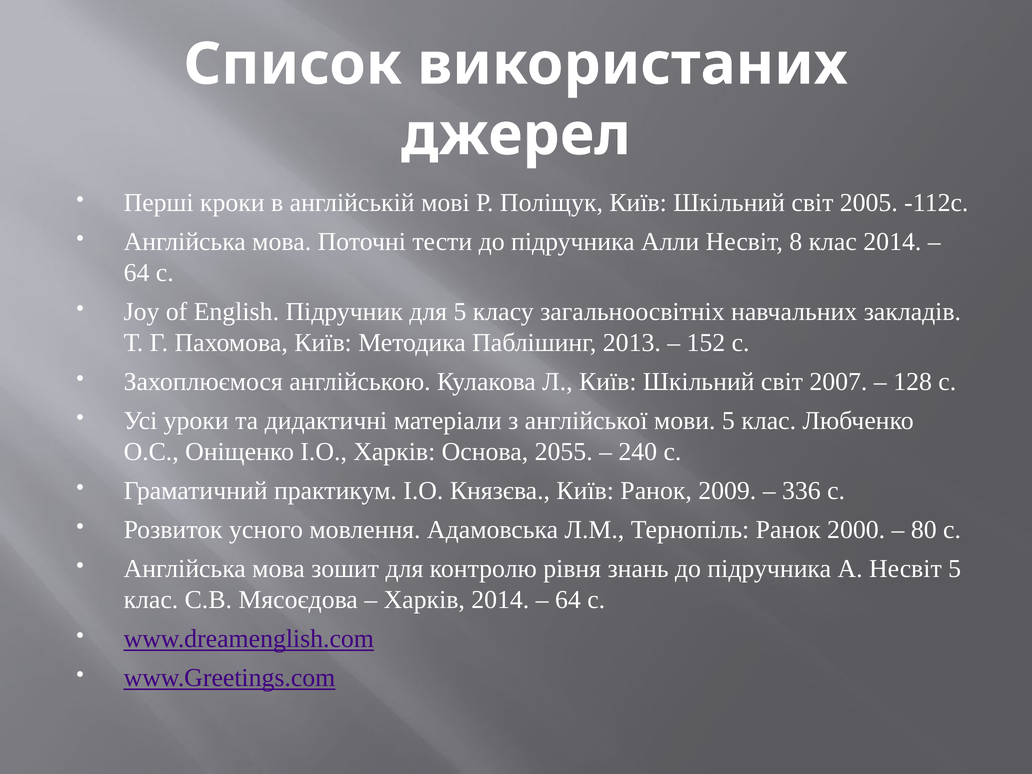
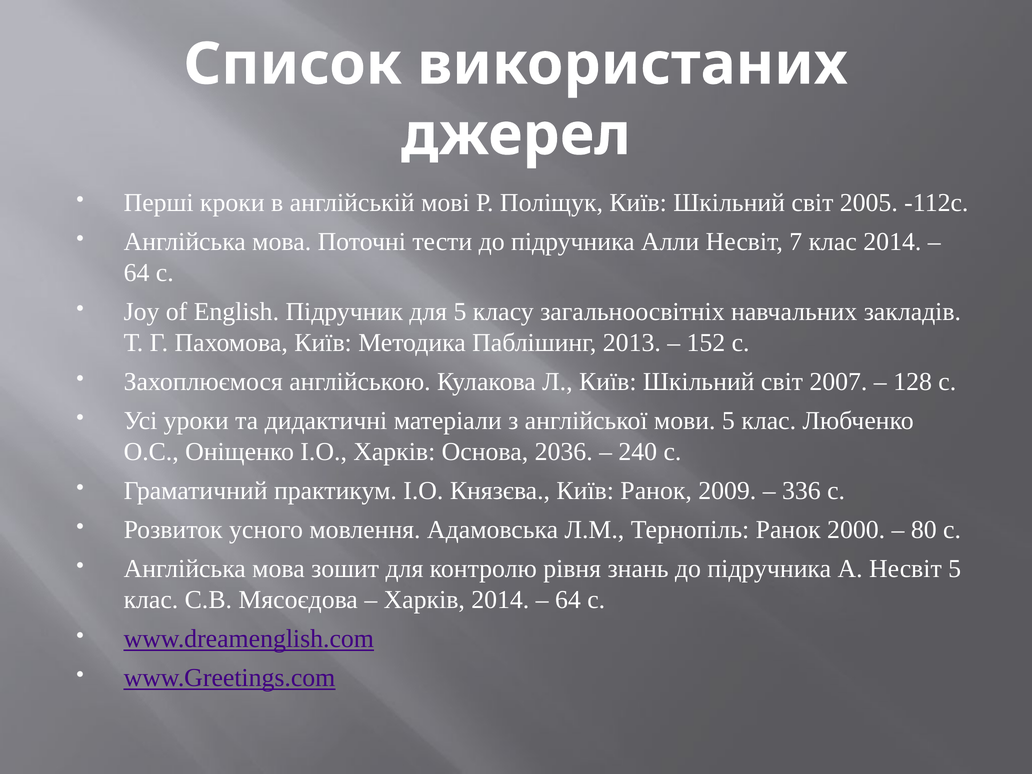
8: 8 -> 7 (796, 242)
2055: 2055 -> 2036 (564, 452)
